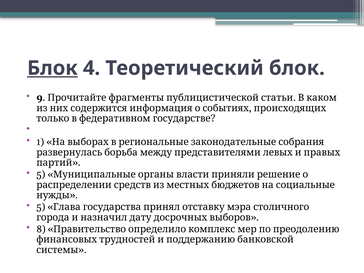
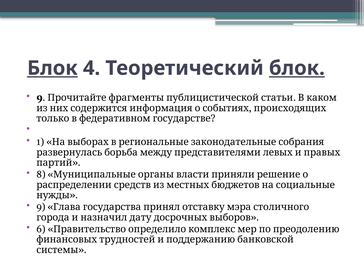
блок underline: none -> present (297, 68)
5: 5 -> 8 (41, 175)
5: 5 -> 9 (41, 207)
8: 8 -> 6 (41, 229)
